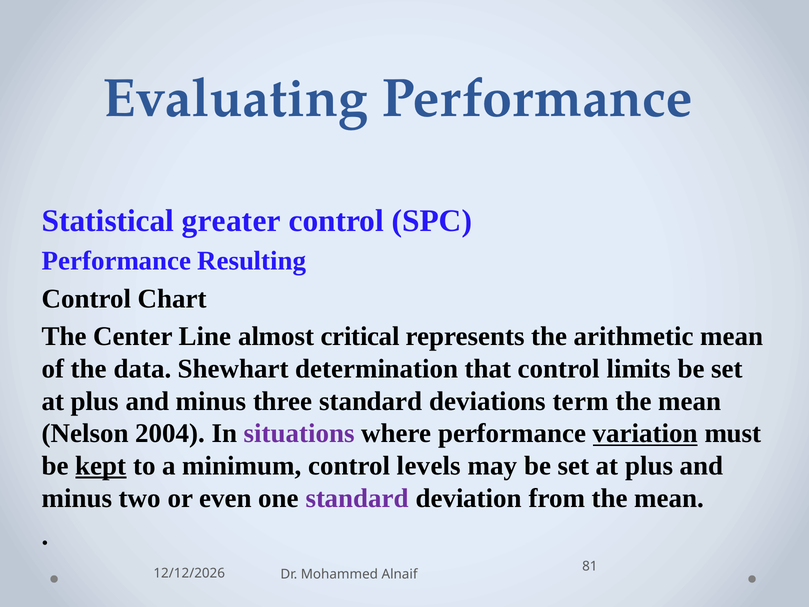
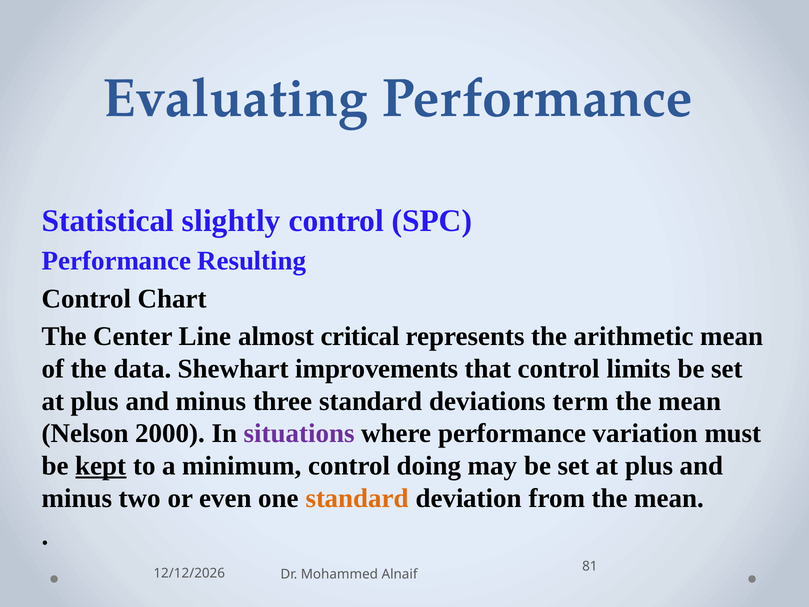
greater: greater -> slightly (231, 221)
determination: determination -> improvements (377, 369)
2004: 2004 -> 2000 (170, 433)
variation underline: present -> none (645, 433)
levels: levels -> doing (429, 466)
standard colour: purple -> orange (357, 498)
